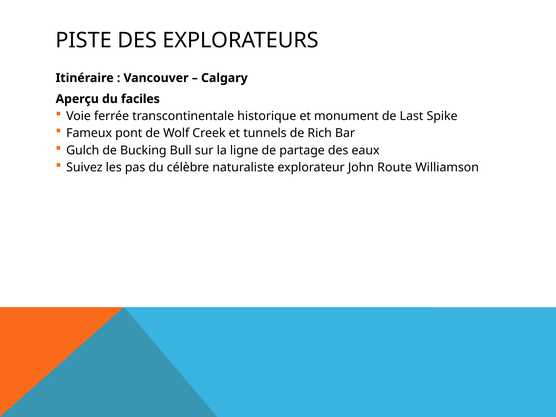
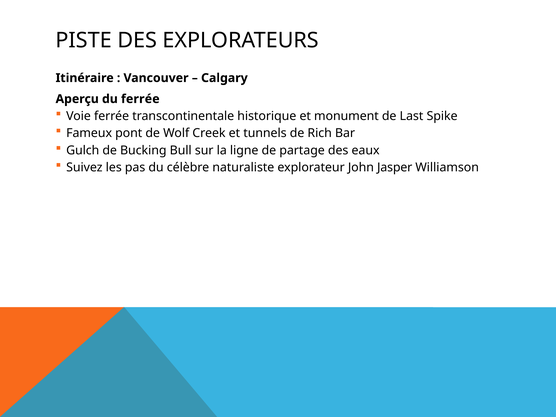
du faciles: faciles -> ferrée (140, 99)
Route: Route -> Jasper (395, 168)
